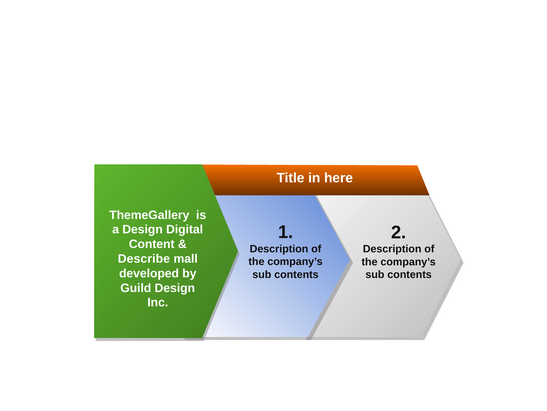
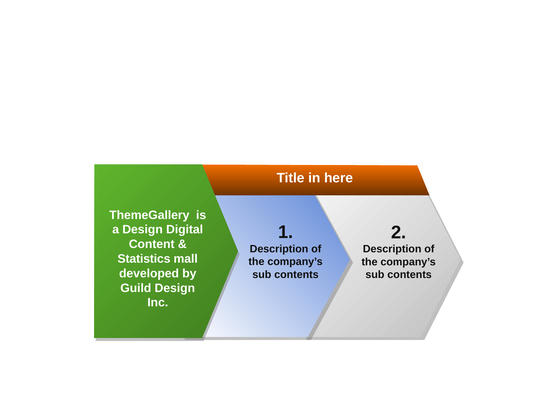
Describe: Describe -> Statistics (144, 258)
